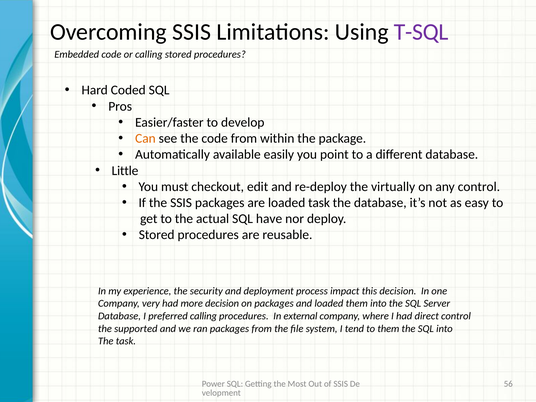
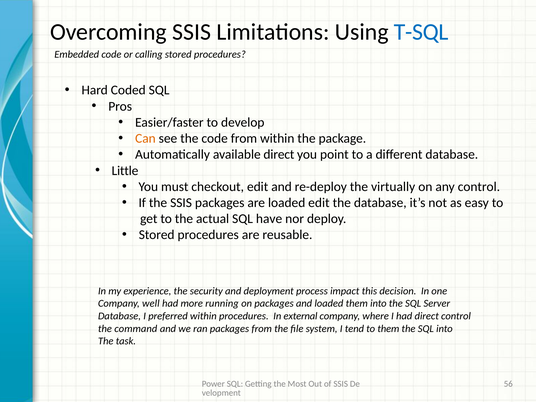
T-SQL colour: purple -> blue (421, 32)
available easily: easily -> direct (279, 154)
loaded task: task -> edit (319, 203)
very: very -> well (151, 304)
more decision: decision -> running (222, 304)
preferred calling: calling -> within (203, 316)
supported: supported -> command (136, 329)
